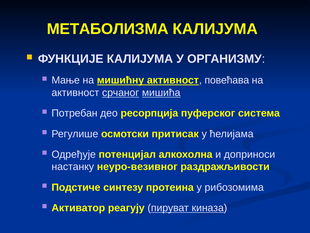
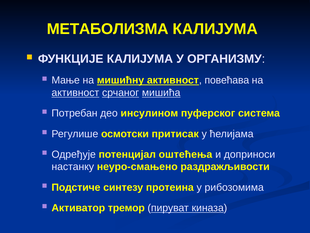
активност underline: none -> present (75, 93)
ресорпција: ресорпција -> инсулином (149, 113)
алкохолна: алкохолна -> оштећења (185, 154)
неуро-везивног: неуро-везивног -> неуро-смањено (137, 166)
реагују: реагују -> тремор (126, 207)
